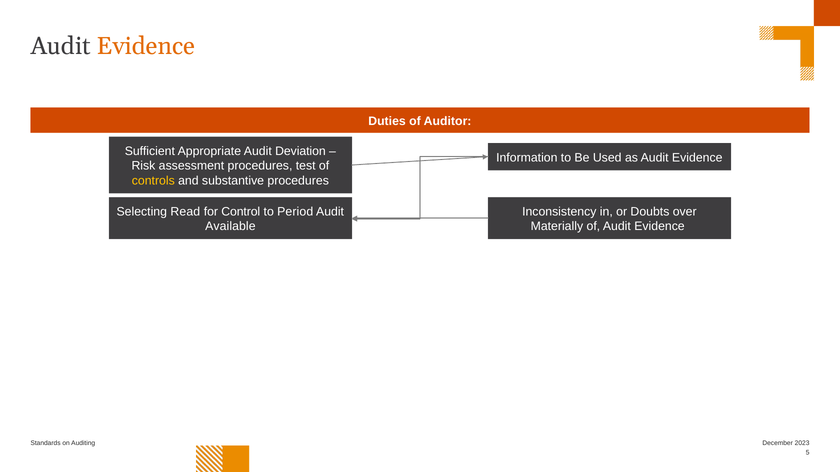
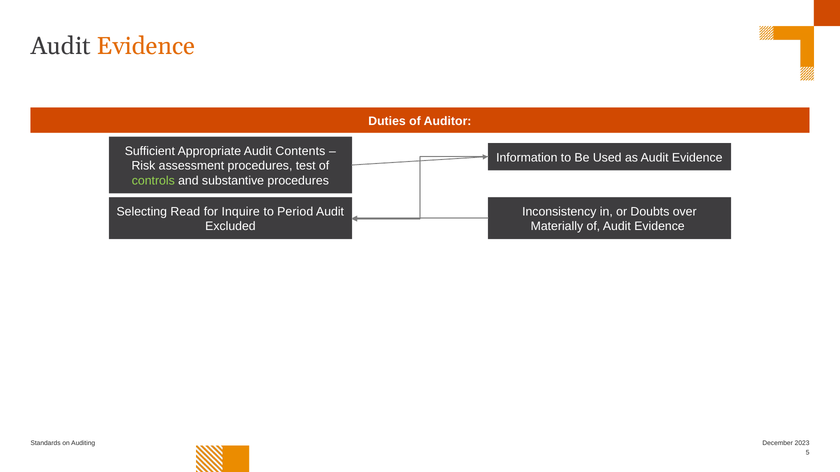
Deviation: Deviation -> Contents (300, 151)
controls colour: yellow -> light green (153, 181)
Control: Control -> Inquire (241, 212)
Available: Available -> Excluded (230, 227)
